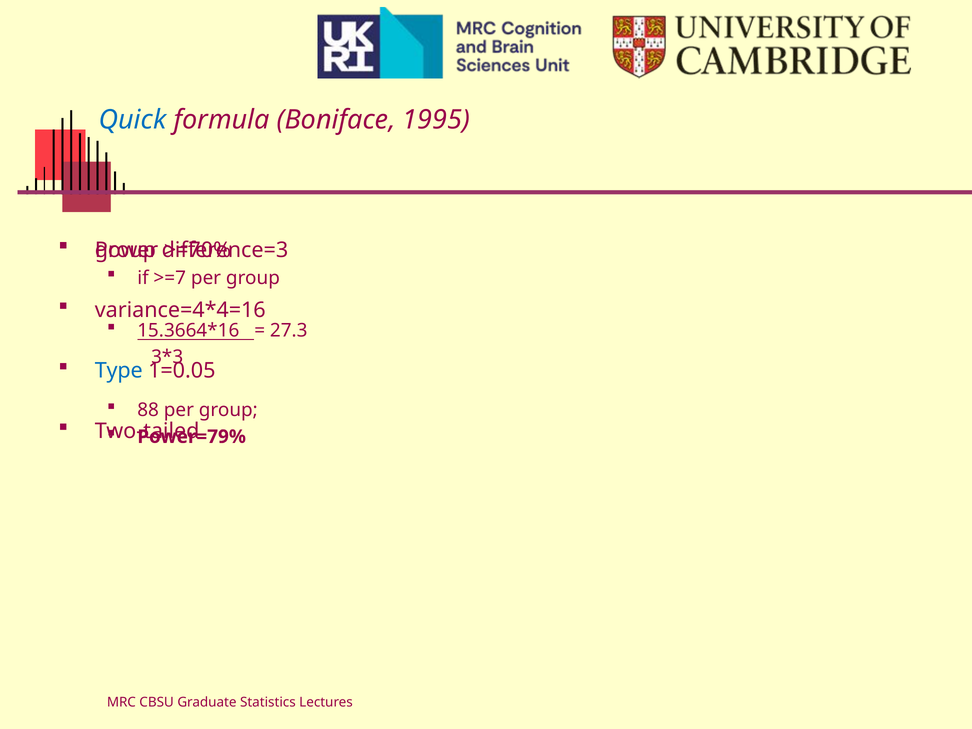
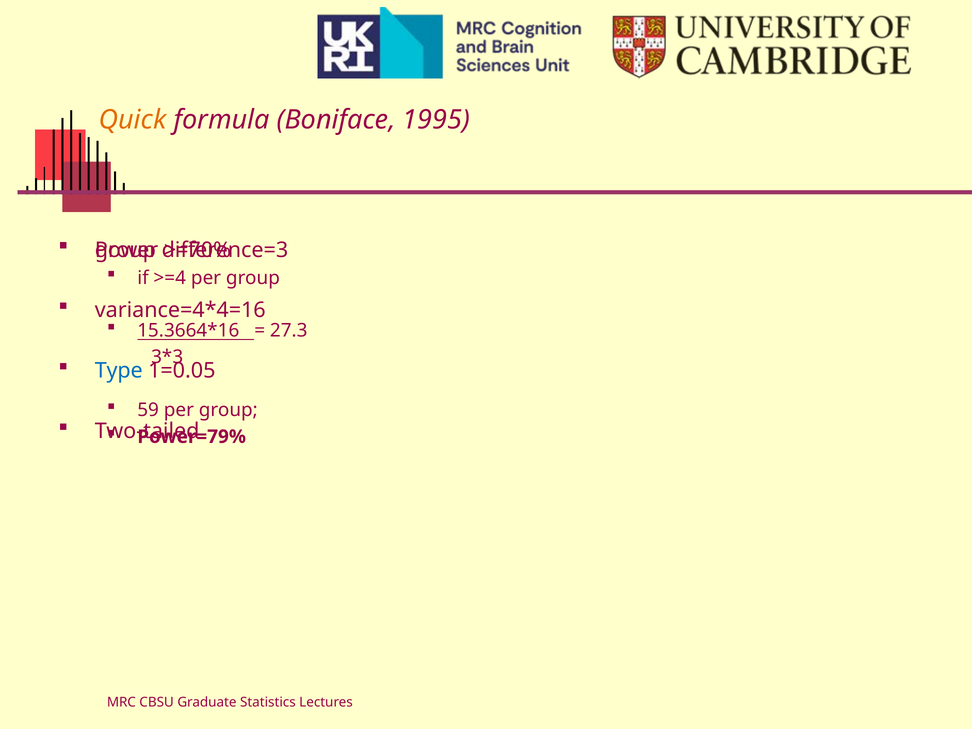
Quick colour: blue -> orange (133, 120)
>=7: >=7 -> >=4 (170, 278)
88: 88 -> 59 (148, 410)
